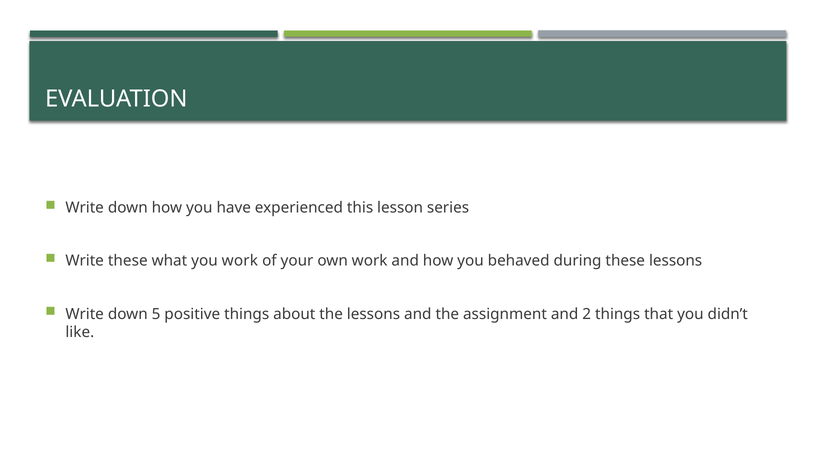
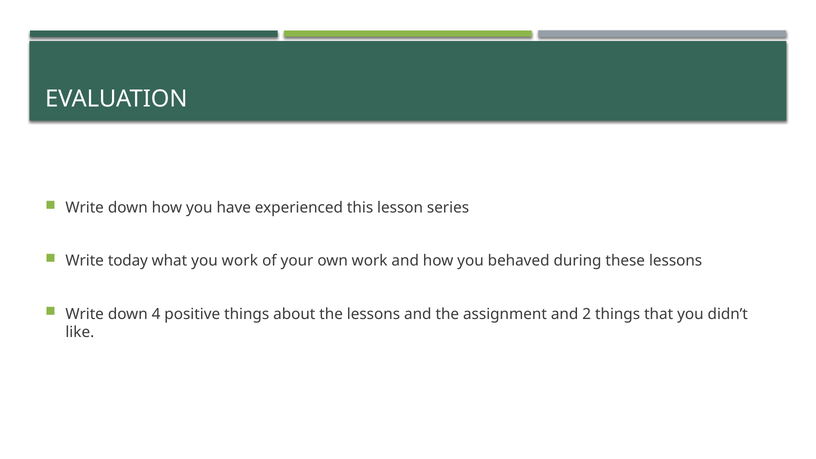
Write these: these -> today (128, 261)
5: 5 -> 4 (156, 314)
